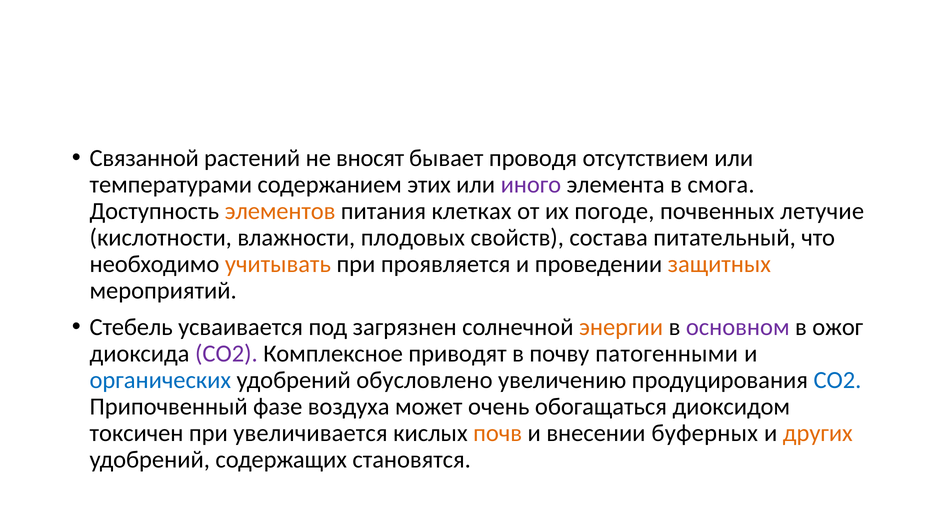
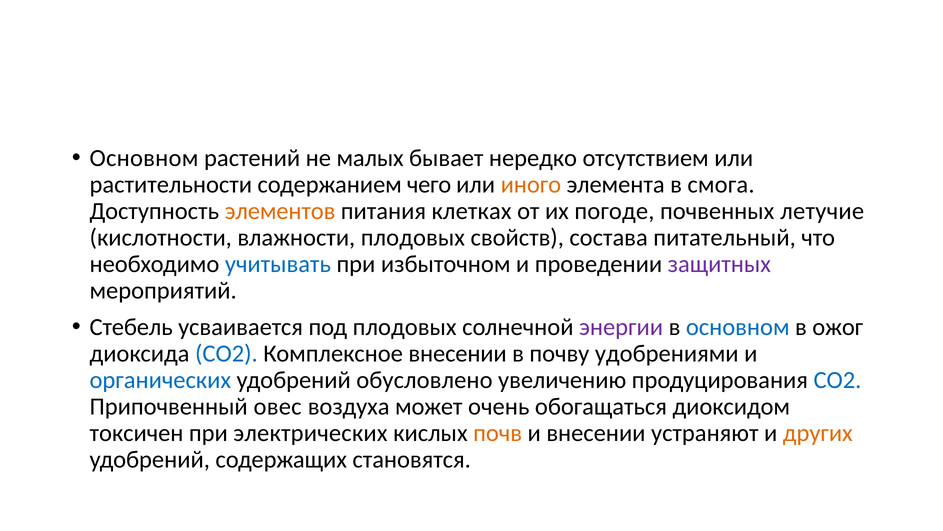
Связанной: Связанной -> Основном (144, 158)
вносят: вносят -> малых (370, 158)
проводя: проводя -> нередко (533, 158)
температурами: температурами -> растительности (171, 184)
этих: этих -> чего (429, 184)
иного colour: purple -> orange (531, 184)
учитывать colour: orange -> blue (278, 264)
проявляется: проявляется -> избыточном (446, 264)
защитных colour: orange -> purple (719, 264)
под загрязнен: загрязнен -> плодовых (405, 327)
энергии colour: orange -> purple (621, 327)
основном colour: purple -> blue (738, 327)
СО2 colour: purple -> blue (226, 353)
Комплексное приводят: приводят -> внесении (458, 353)
патогенными: патогенными -> удобрениями (667, 353)
фазе: фазе -> овес (278, 406)
увеличивается: увеличивается -> электрических (310, 433)
буферных: буферных -> устраняют (705, 433)
